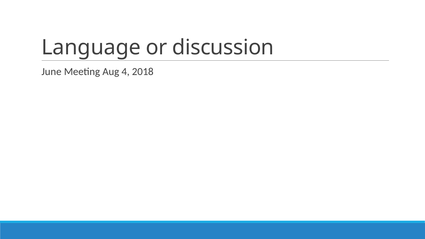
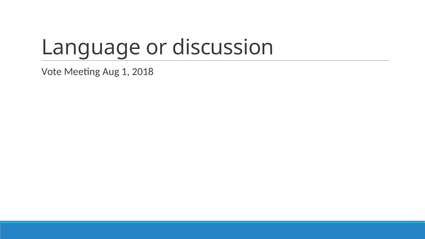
June: June -> Vote (52, 72)
4: 4 -> 1 (126, 72)
